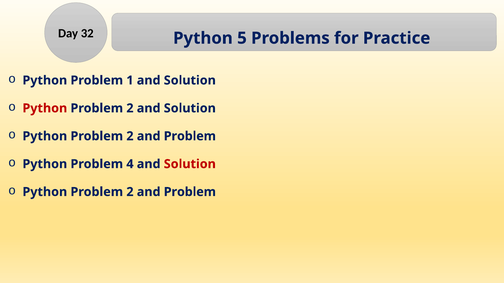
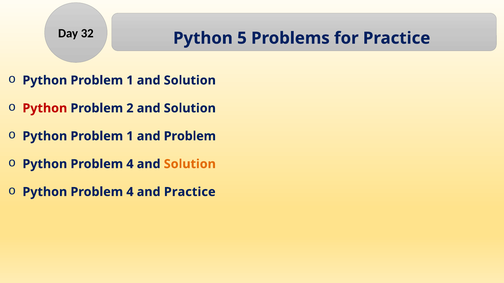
2: 2 -> 1 (130, 136)
Solution colour: red -> orange (190, 164)
2: 2 -> 4 (130, 192)
Problem: Problem -> Practice (190, 192)
